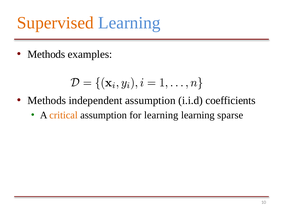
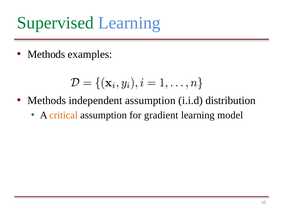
Supervised colour: orange -> green (55, 23)
coefficients: coefficients -> distribution (231, 101)
for learning: learning -> gradient (161, 115)
sparse: sparse -> model (230, 115)
